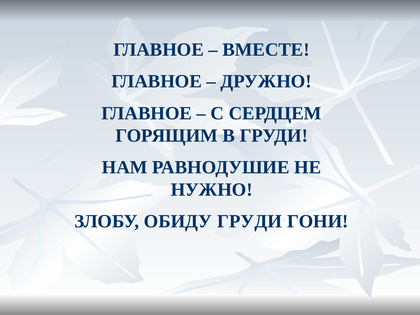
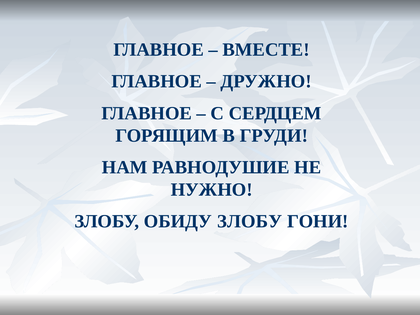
ОБИДУ ГРУДИ: ГРУДИ -> ЗЛОБУ (250, 221)
